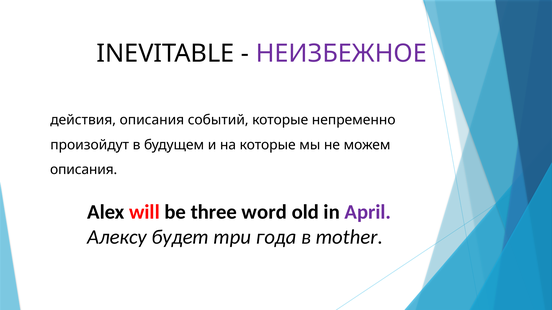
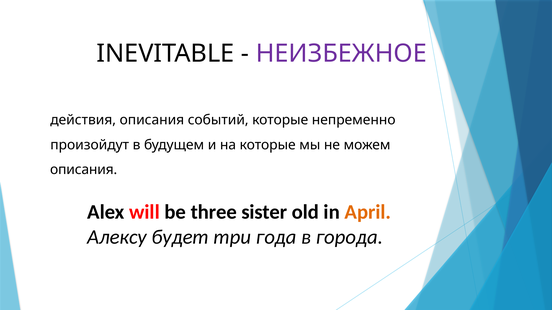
word: word -> sister (264, 212)
April colour: purple -> orange (368, 212)
mother: mother -> города (349, 237)
